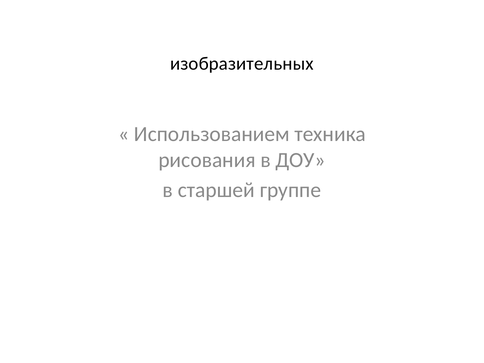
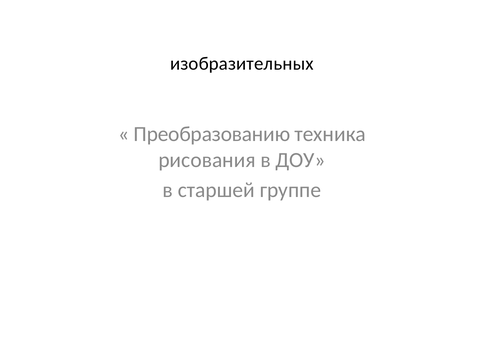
Использованием: Использованием -> Преобразованию (212, 134)
